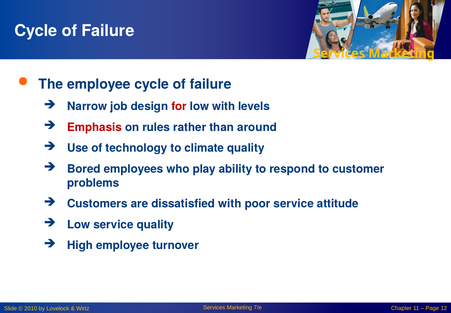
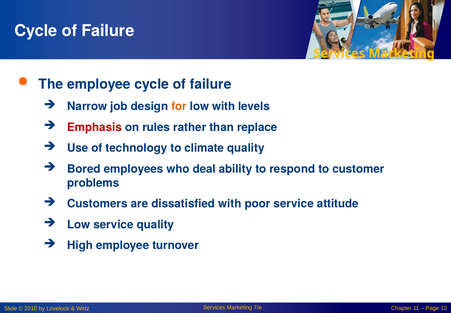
for colour: red -> orange (179, 106)
around: around -> replace (257, 127)
play: play -> deal (204, 169)
